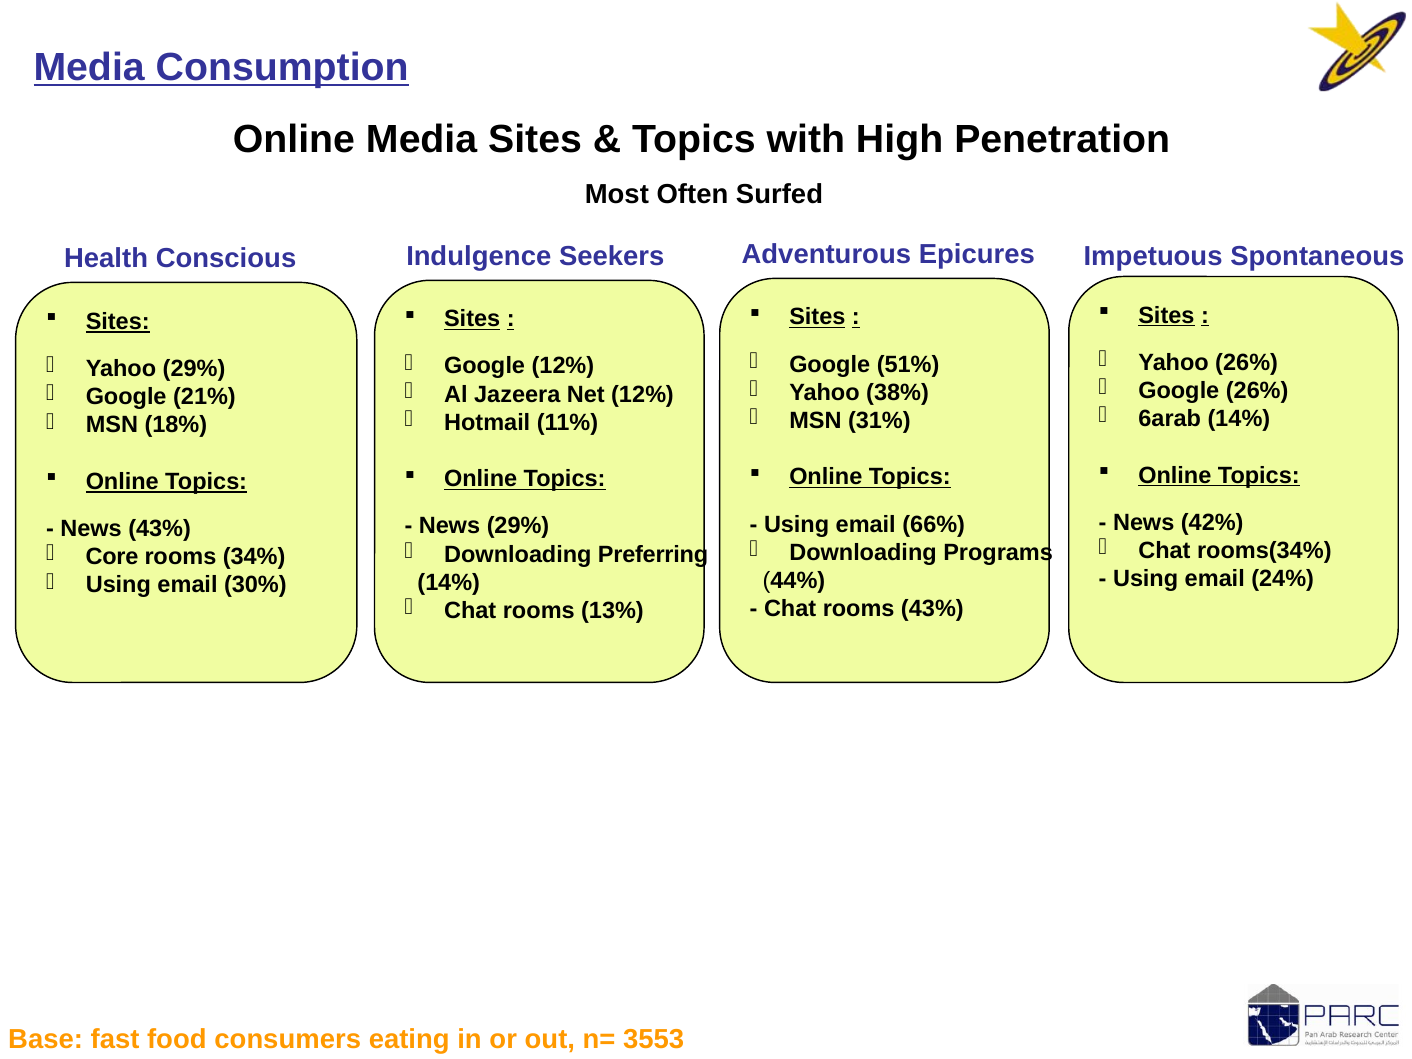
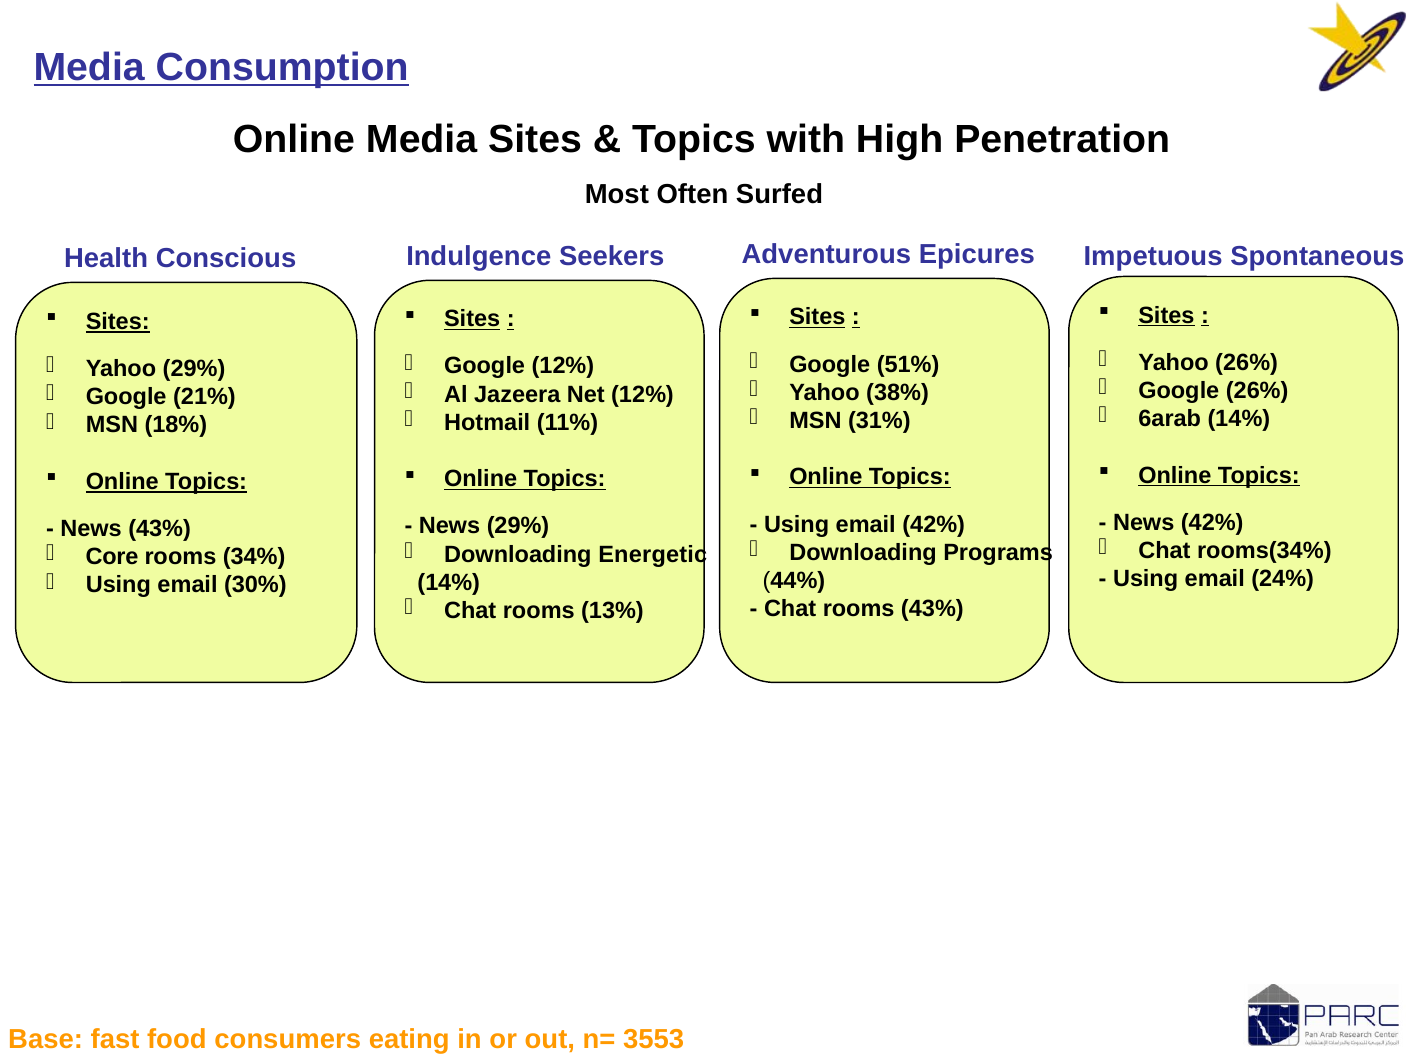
email 66%: 66% -> 42% (934, 524)
Preferring: Preferring -> Energetic (653, 554)
